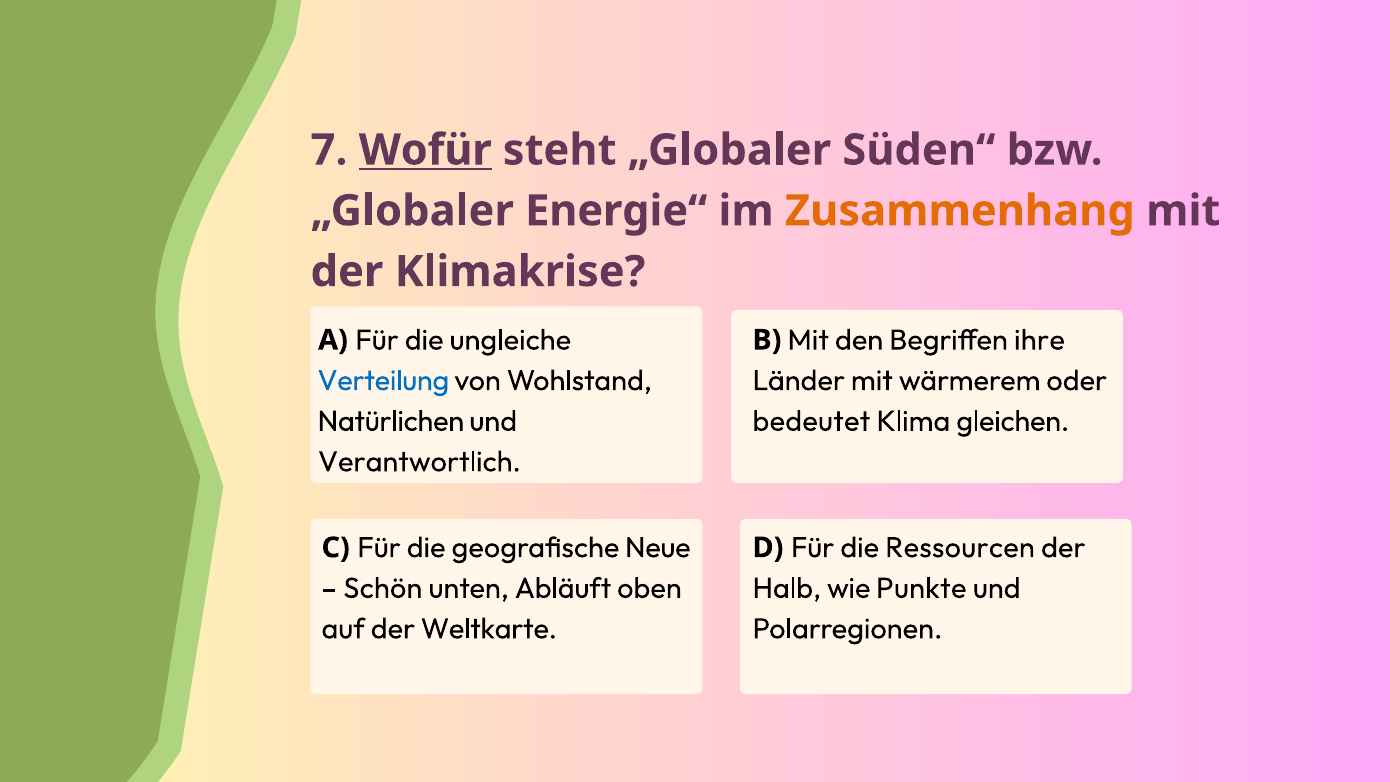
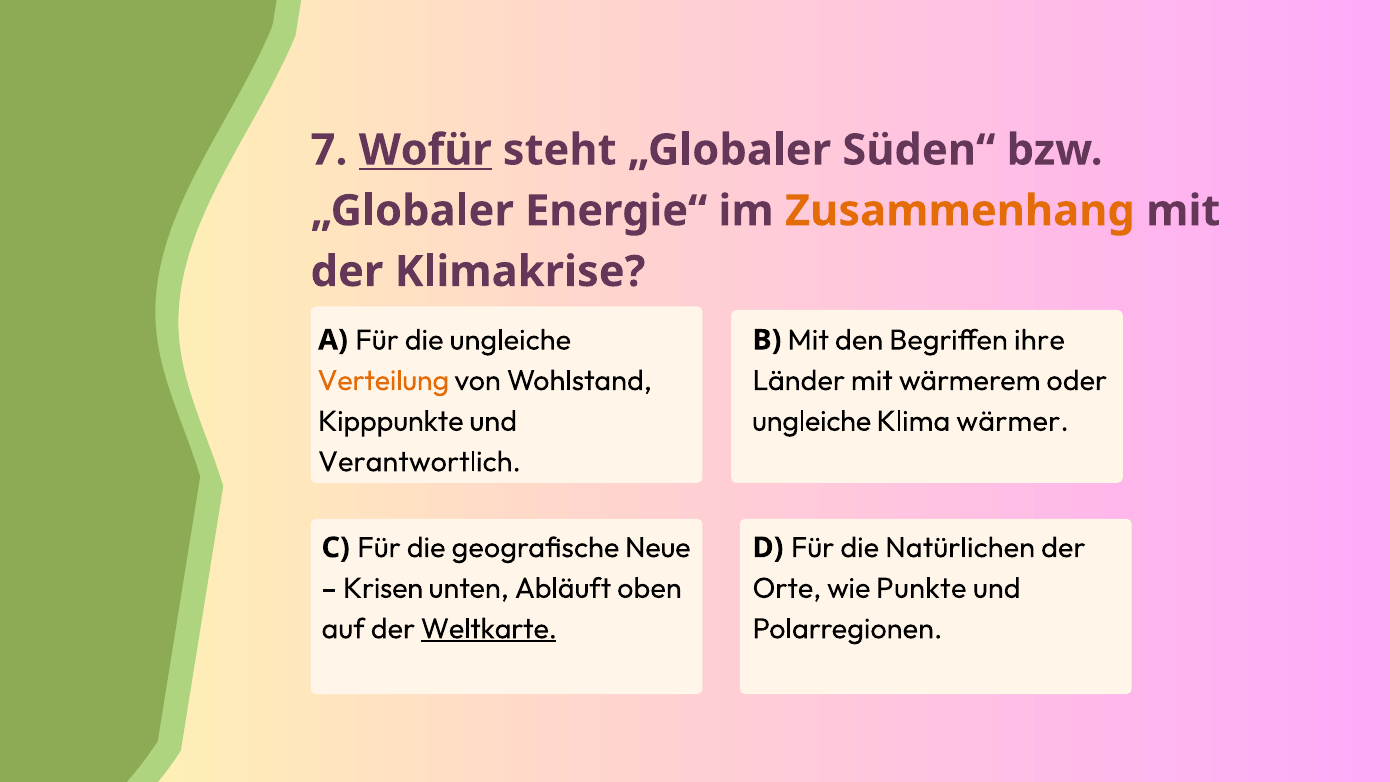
Verteilung colour: blue -> orange (383, 381)
Natürlichen: Natürlichen -> Kipppunkte (391, 421)
bedeutet: bedeutet -> ungleiche (812, 421)
gleichen: gleichen -> wärmer (1013, 421)
Ressourcen: Ressourcen -> Natürlichen (960, 548)
Schön: Schön -> Krisen (383, 588)
Halb: Halb -> Orte (787, 588)
Weltkarte underline: none -> present (489, 629)
